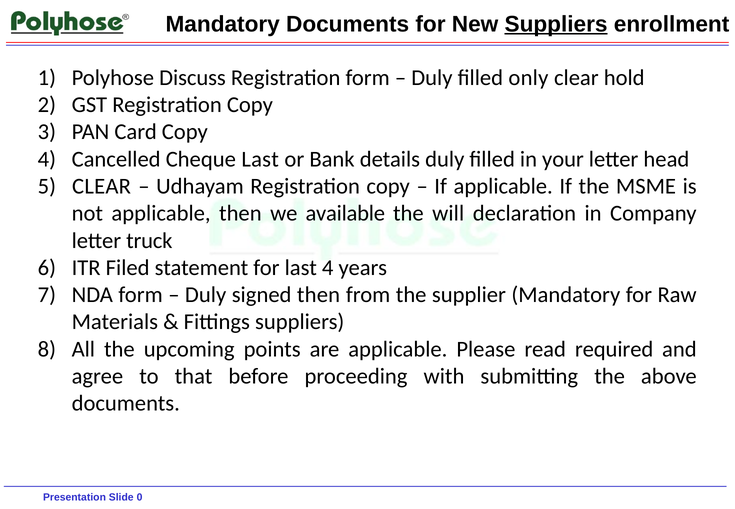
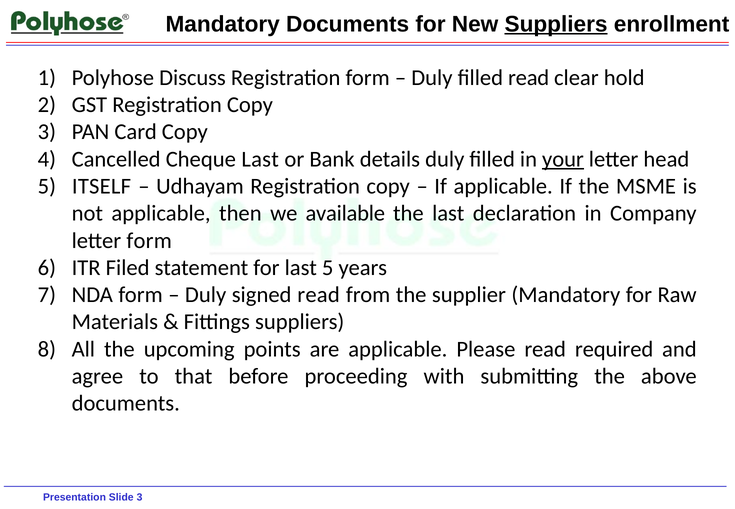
filled only: only -> read (529, 78)
your underline: none -> present (563, 159)
CLEAR: CLEAR -> ITSELF (102, 186)
the will: will -> last (448, 213)
letter truck: truck -> form (149, 240)
last 4: 4 -> 5 (328, 268)
signed then: then -> read (319, 295)
0: 0 -> 3 (140, 497)
